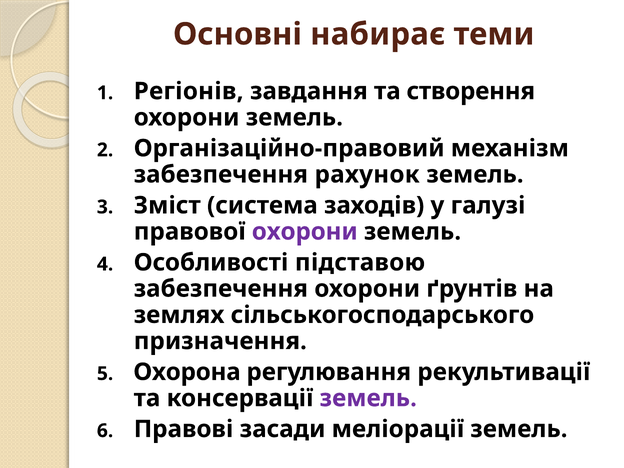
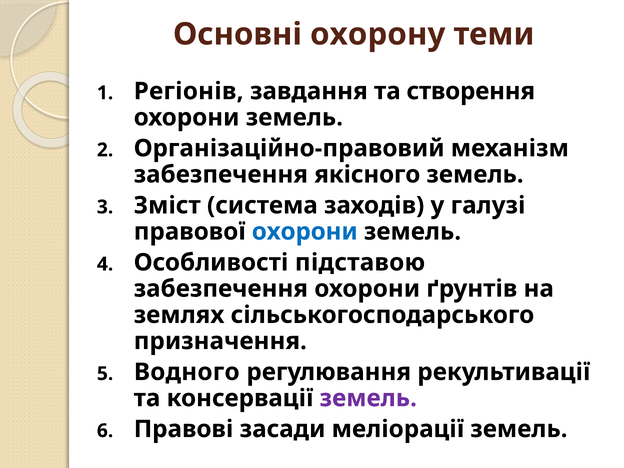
набирає: набирає -> охорону (378, 34)
рахунок: рахунок -> якісного (367, 174)
охорони colour: purple -> blue (305, 232)
Охорона: Охорона -> Водного (187, 372)
